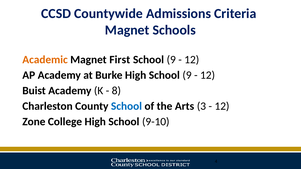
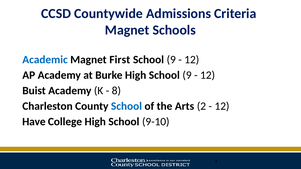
Academic colour: orange -> blue (45, 60)
3: 3 -> 2 (201, 106)
Zone: Zone -> Have (34, 122)
